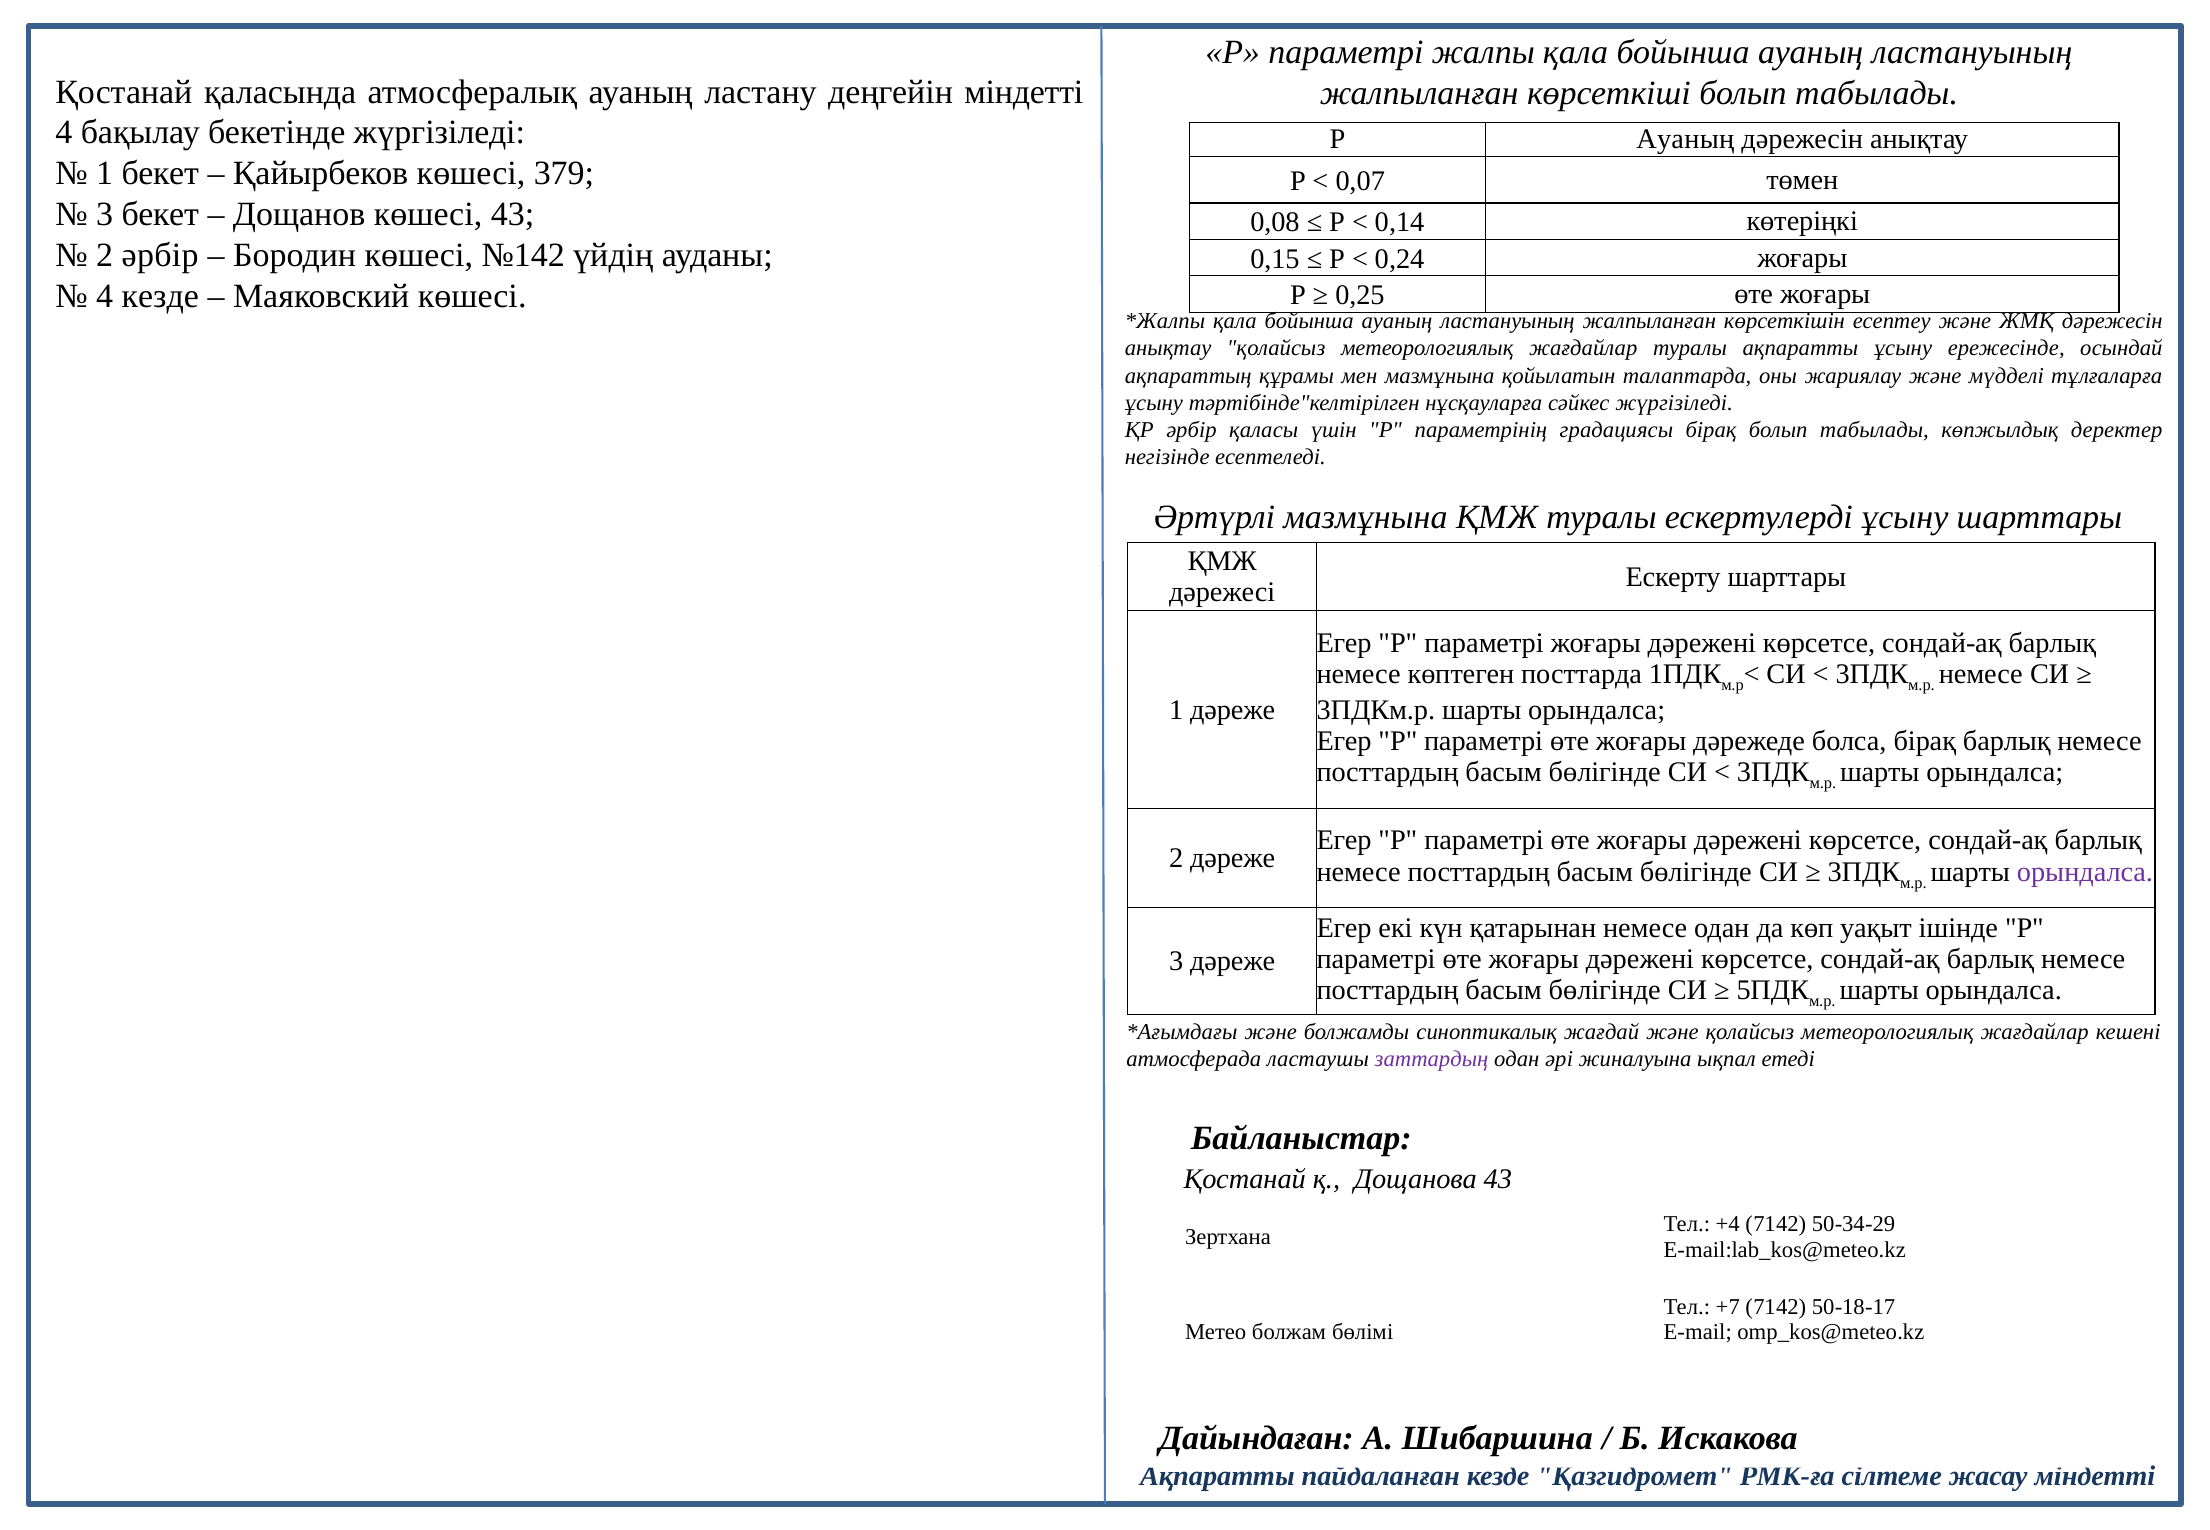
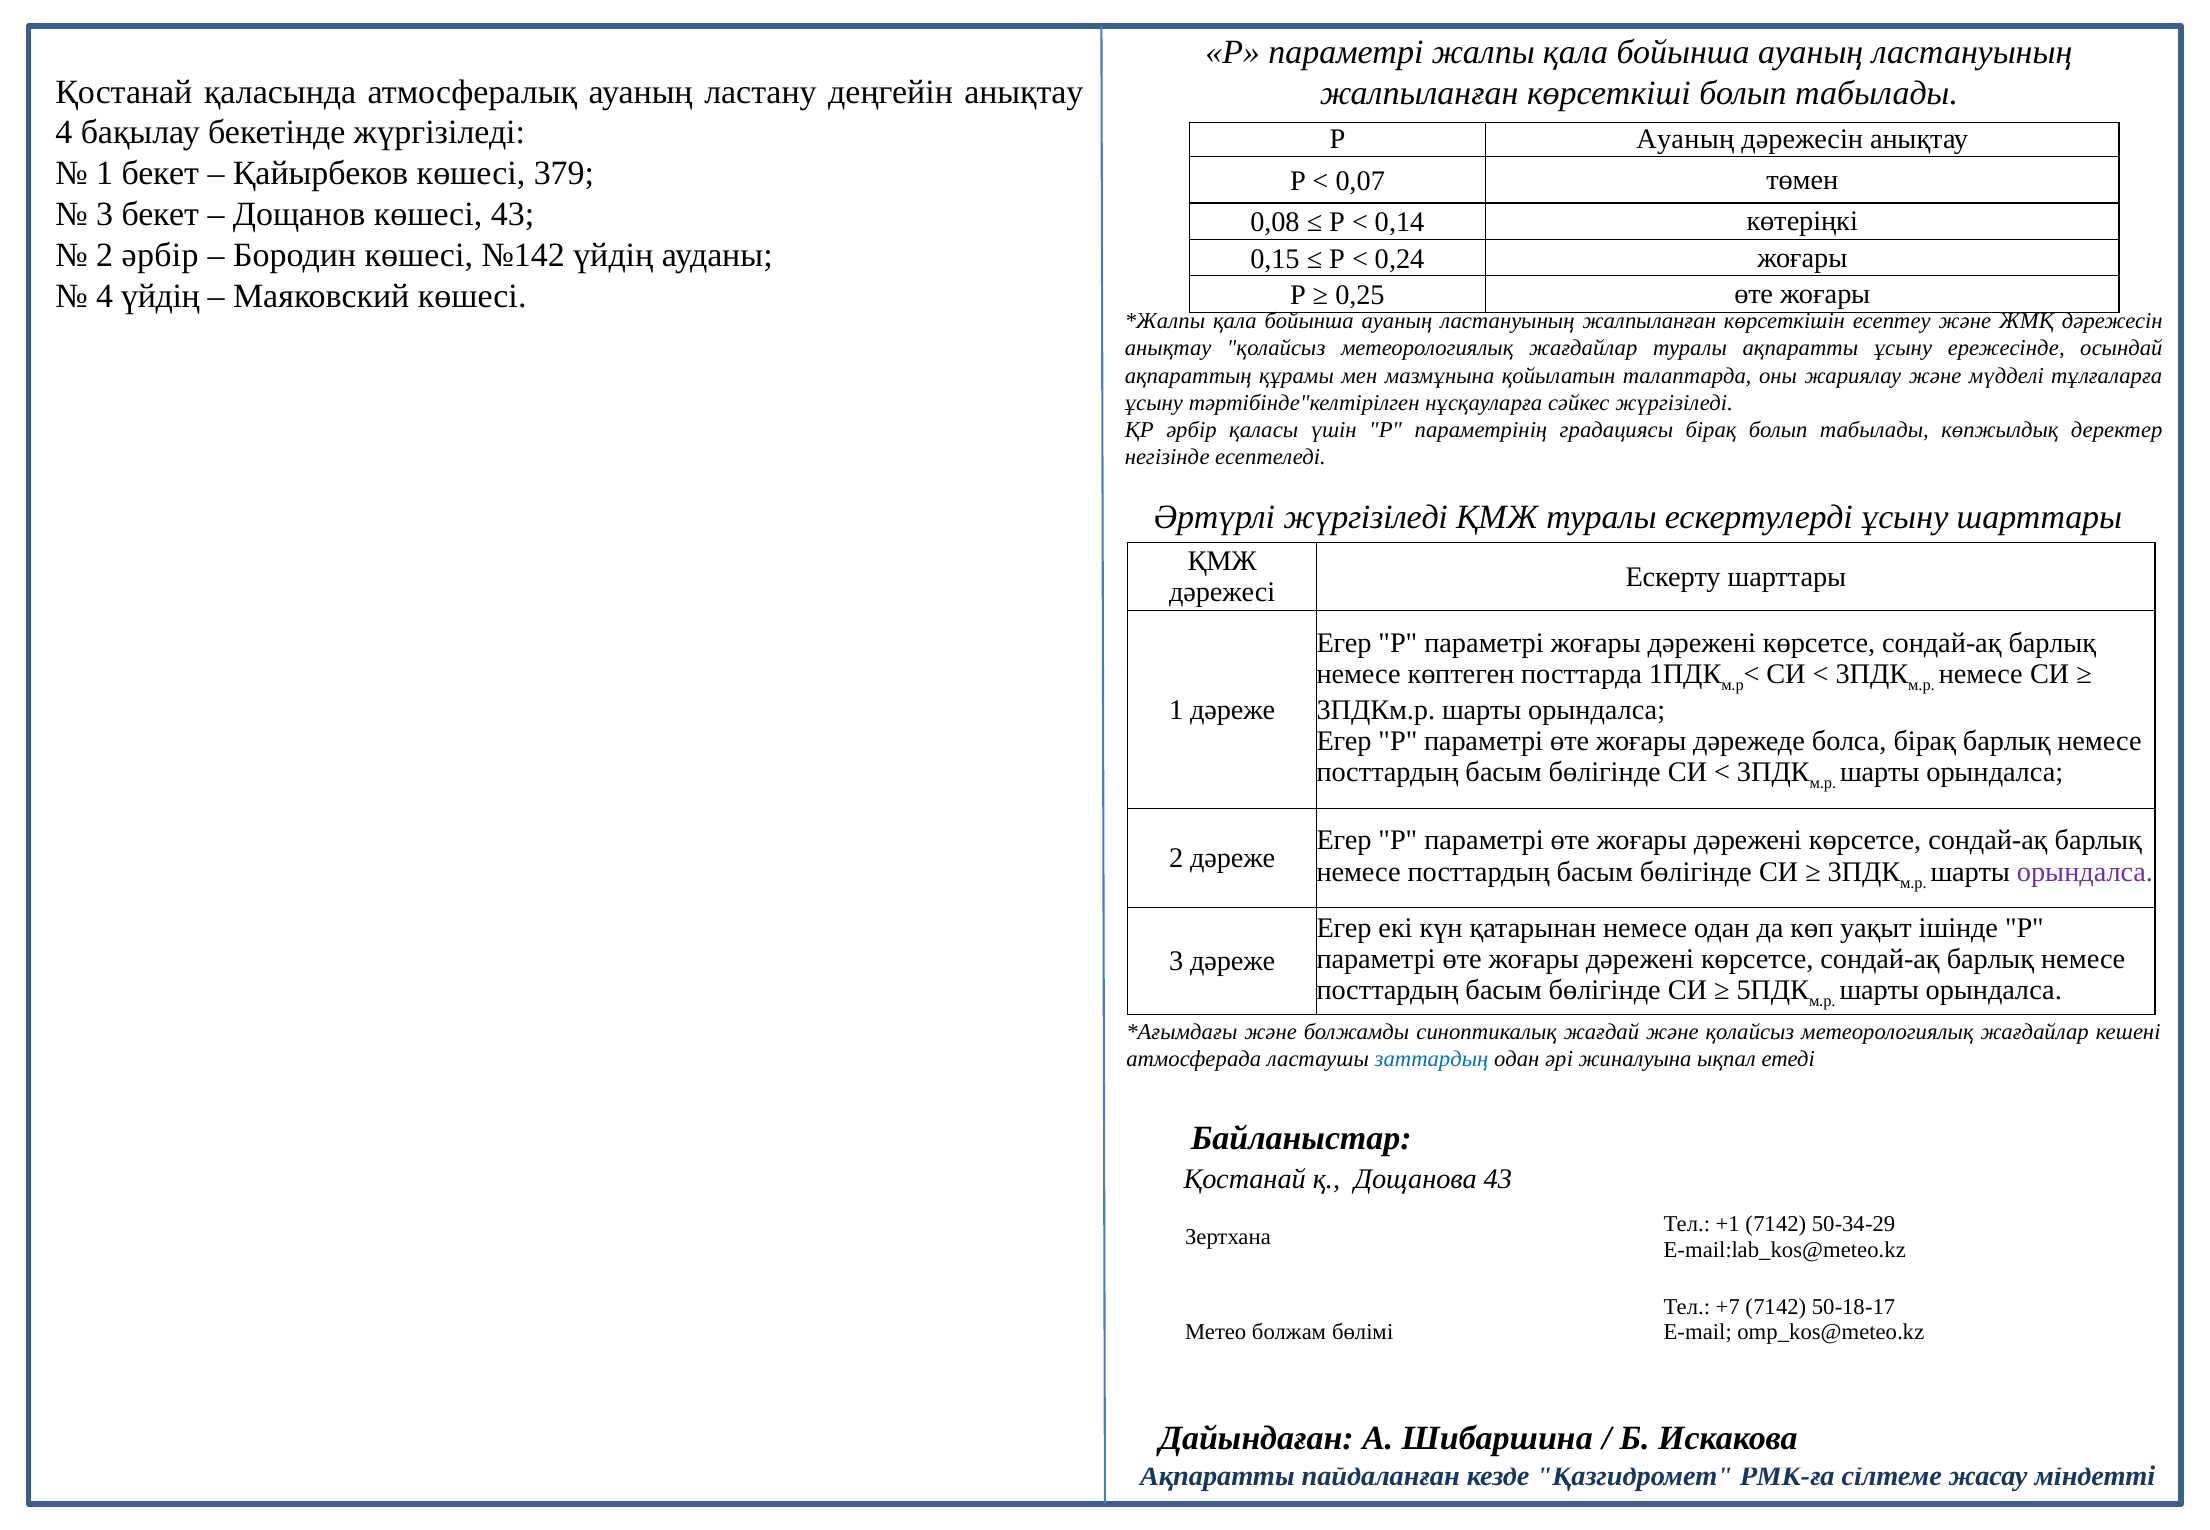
деңгейін міндетті: міндетті -> анықтау (1024, 92)
4 кезде: кезде -> үйдің (160, 296)
Әртүрлі мазмұнына: мазмұнына -> жүргізіледі (1366, 517)
заттардың colour: purple -> blue (1432, 1059)
+4: +4 -> +1 (1728, 1224)
